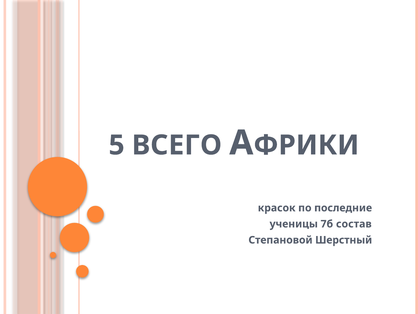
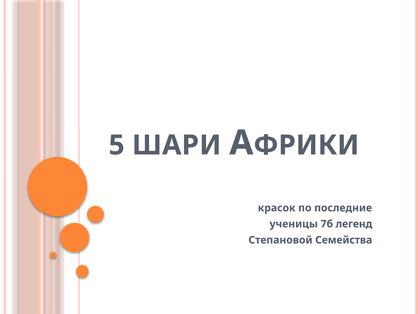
ВСЕГО: ВСЕГО -> ШАРИ (177, 145)
состав: состав -> легенд (354, 224)
Шерстный: Шерстный -> Семейства (344, 240)
